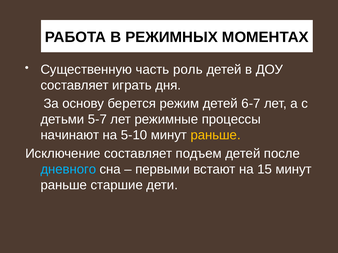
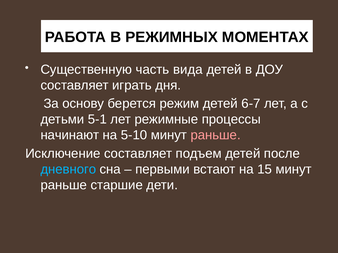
роль: роль -> вида (188, 70)
5-7: 5-7 -> 5-1 (97, 120)
раньше colour: yellow -> pink (216, 135)
